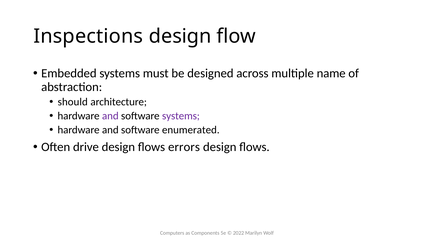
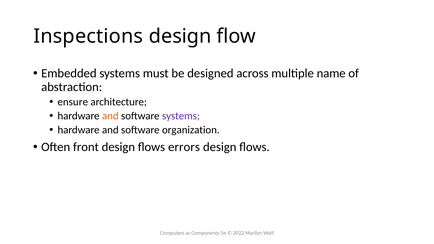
should: should -> ensure (73, 102)
and colour: purple -> orange (110, 116)
enumerated: enumerated -> organization (191, 130)
drive: drive -> front (86, 147)
